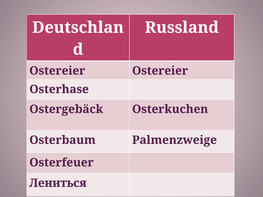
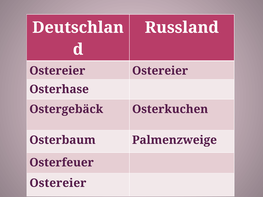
Лениться: Лениться -> Ostereier (58, 183)
